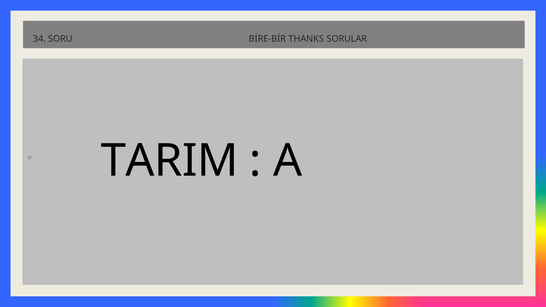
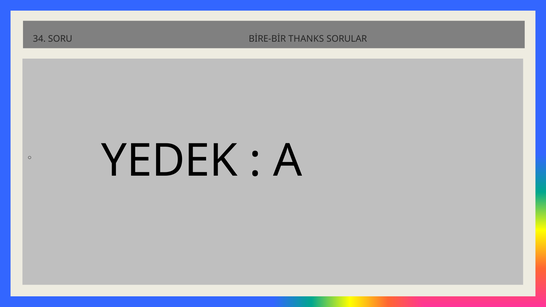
TARIM: TARIM -> YEDEK (170, 161)
